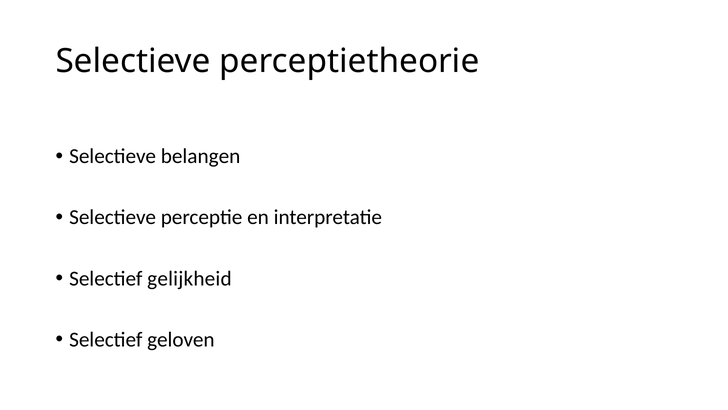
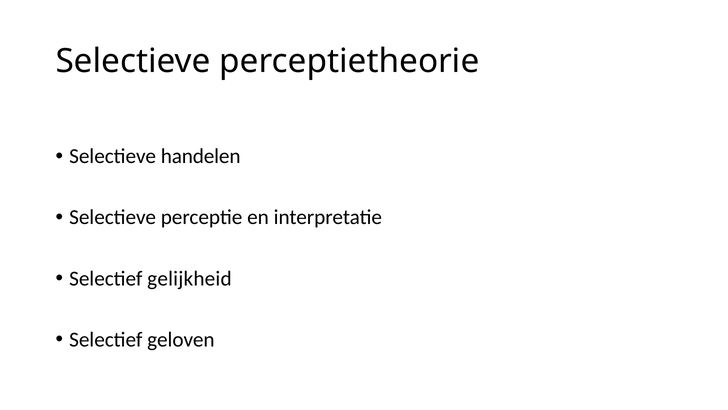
belangen: belangen -> handelen (201, 156)
